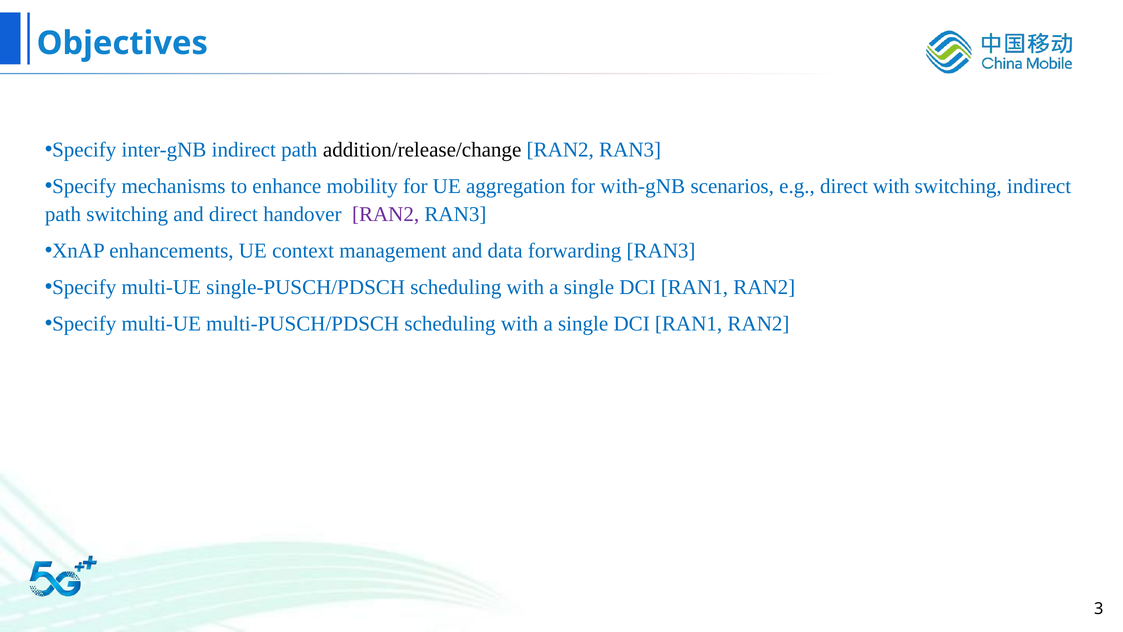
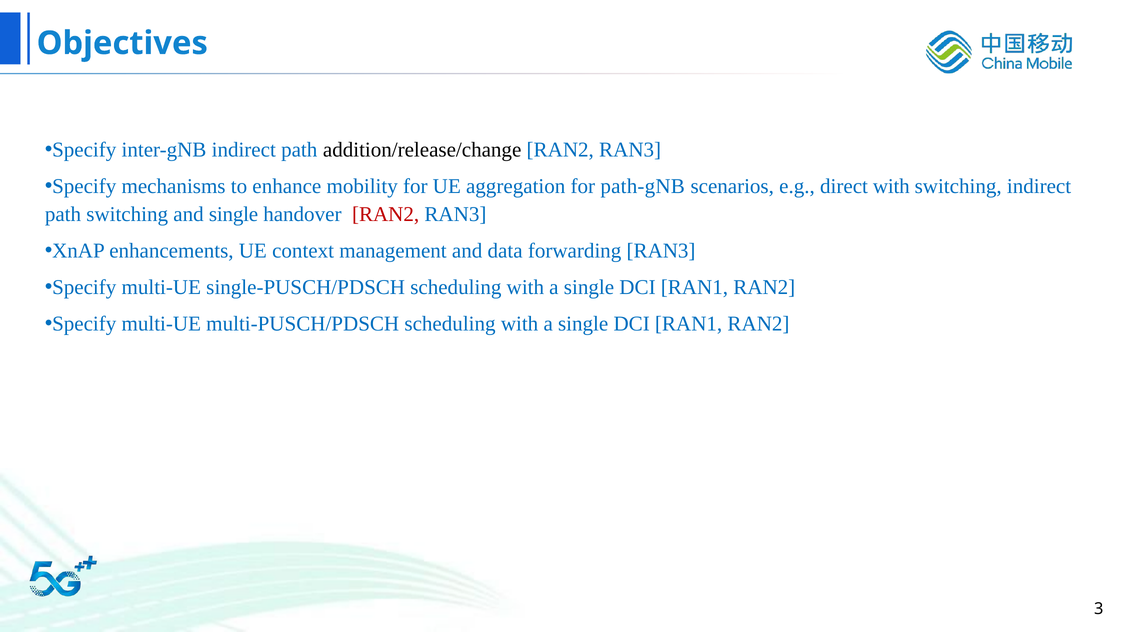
with-gNB: with-gNB -> path-gNB (643, 186)
and direct: direct -> single (234, 214)
RAN2 colour: purple -> red (386, 214)
